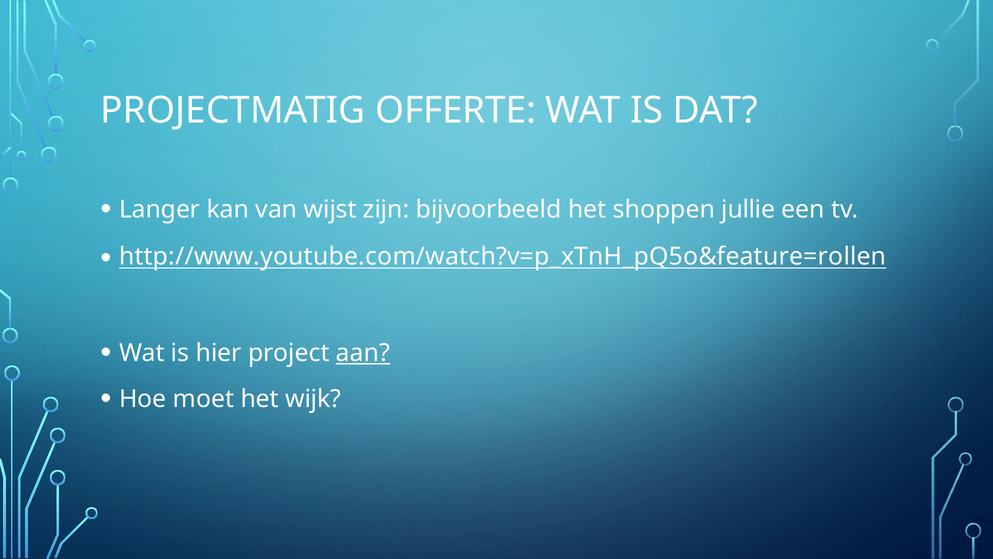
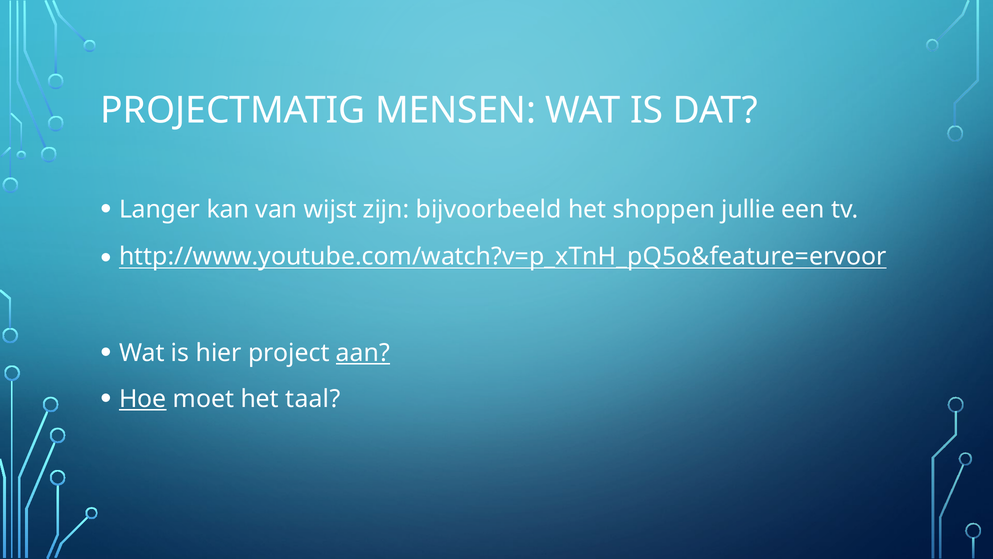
OFFERTE: OFFERTE -> MENSEN (456, 110)
http://www.youtube.com/watch?v=p_xTnH_pQ5o&feature=rollen: http://www.youtube.com/watch?v=p_xTnH_pQ5o&feature=rollen -> http://www.youtube.com/watch?v=p_xTnH_pQ5o&feature=ervoor (503, 257)
Hoe underline: none -> present (143, 399)
wijk: wijk -> taal (313, 399)
